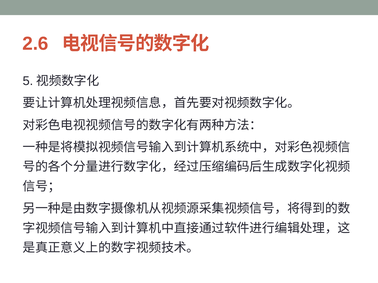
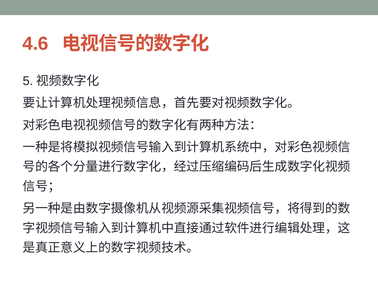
2.6: 2.6 -> 4.6 (35, 44)
